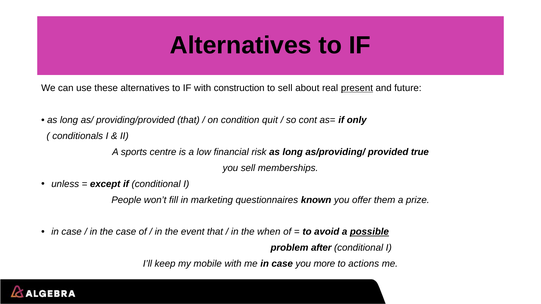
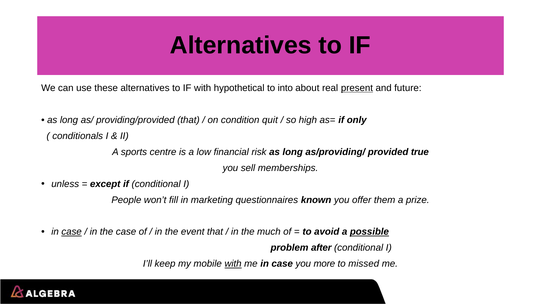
construction: construction -> hypothetical (239, 88)
to sell: sell -> into (285, 88)
cont: cont -> high (308, 120)
case underline: none -> present (72, 232)
when: when -> much (269, 232)
with underline: none -> present (233, 264)
actions: actions -> missed (364, 264)
